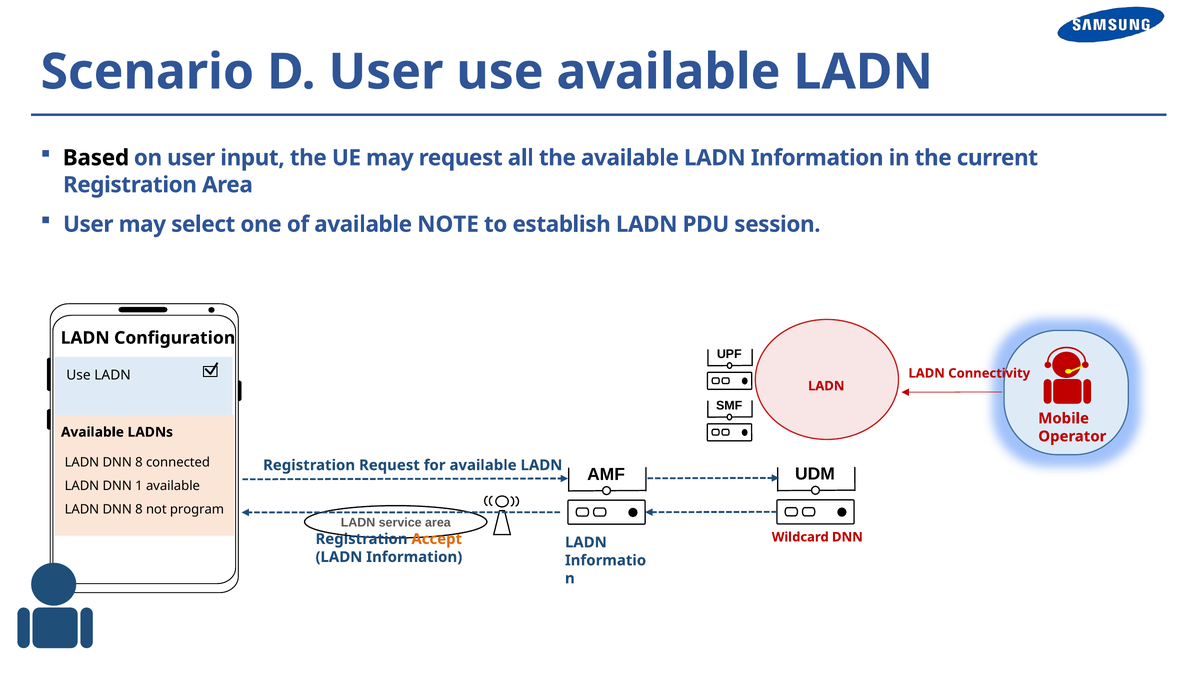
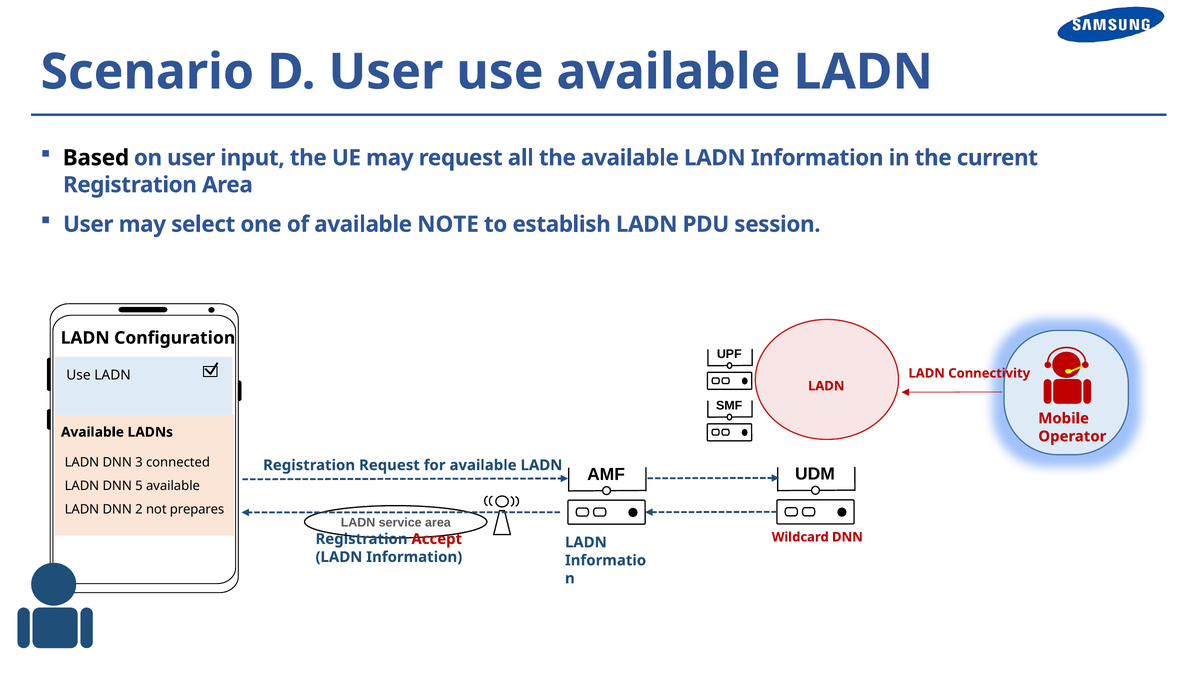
8: 8 -> 3 (139, 462)
1: 1 -> 5 (139, 486)
8: 8 -> 2 (139, 509)
program: program -> prepares (197, 509)
Accept colour: orange -> red (437, 539)
